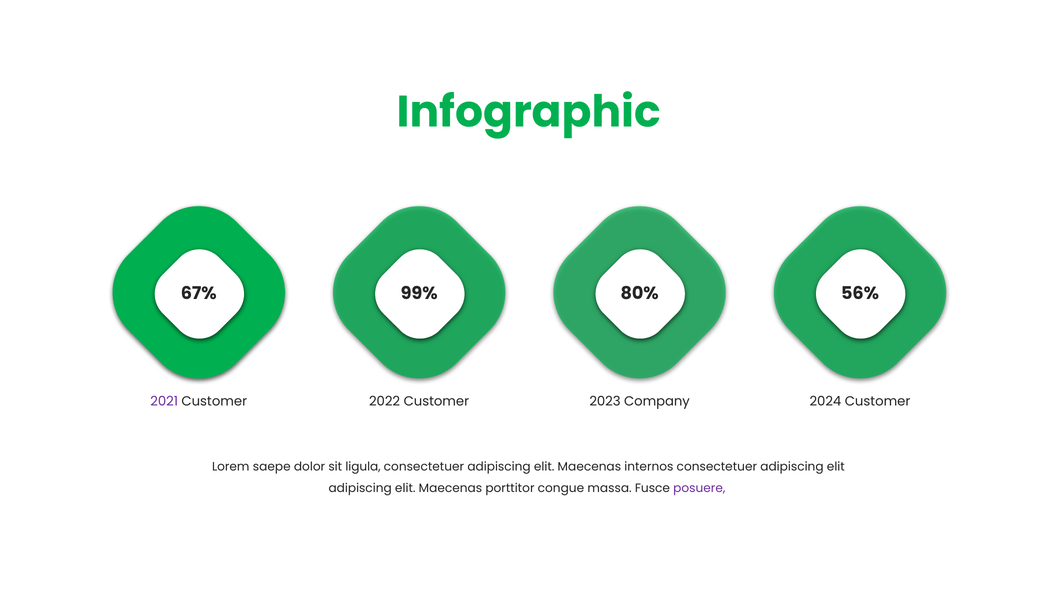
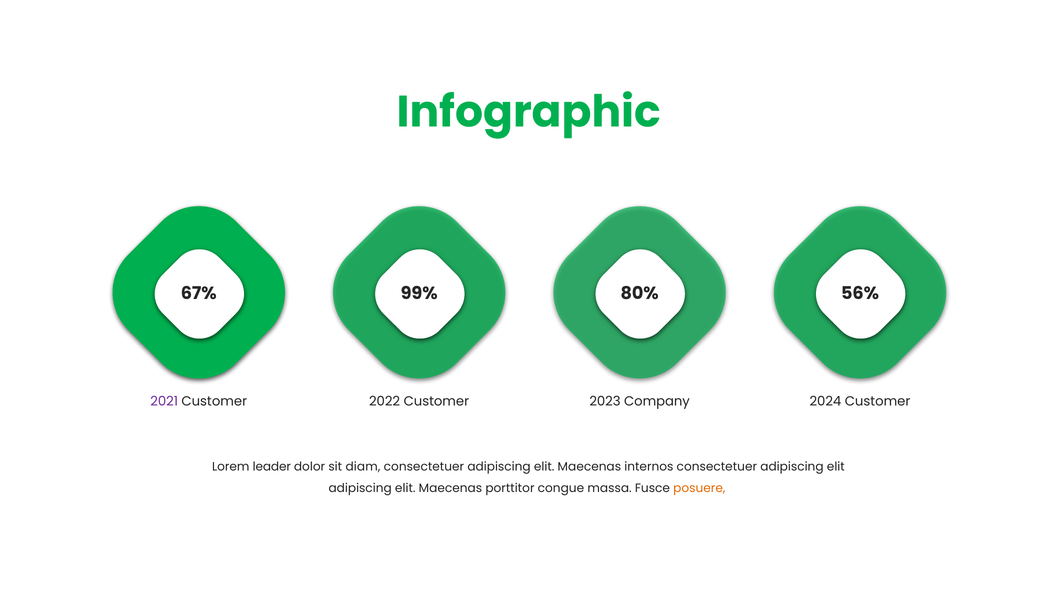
saepe: saepe -> leader (272, 467)
ligula: ligula -> diam (363, 467)
posuere colour: purple -> orange (699, 489)
